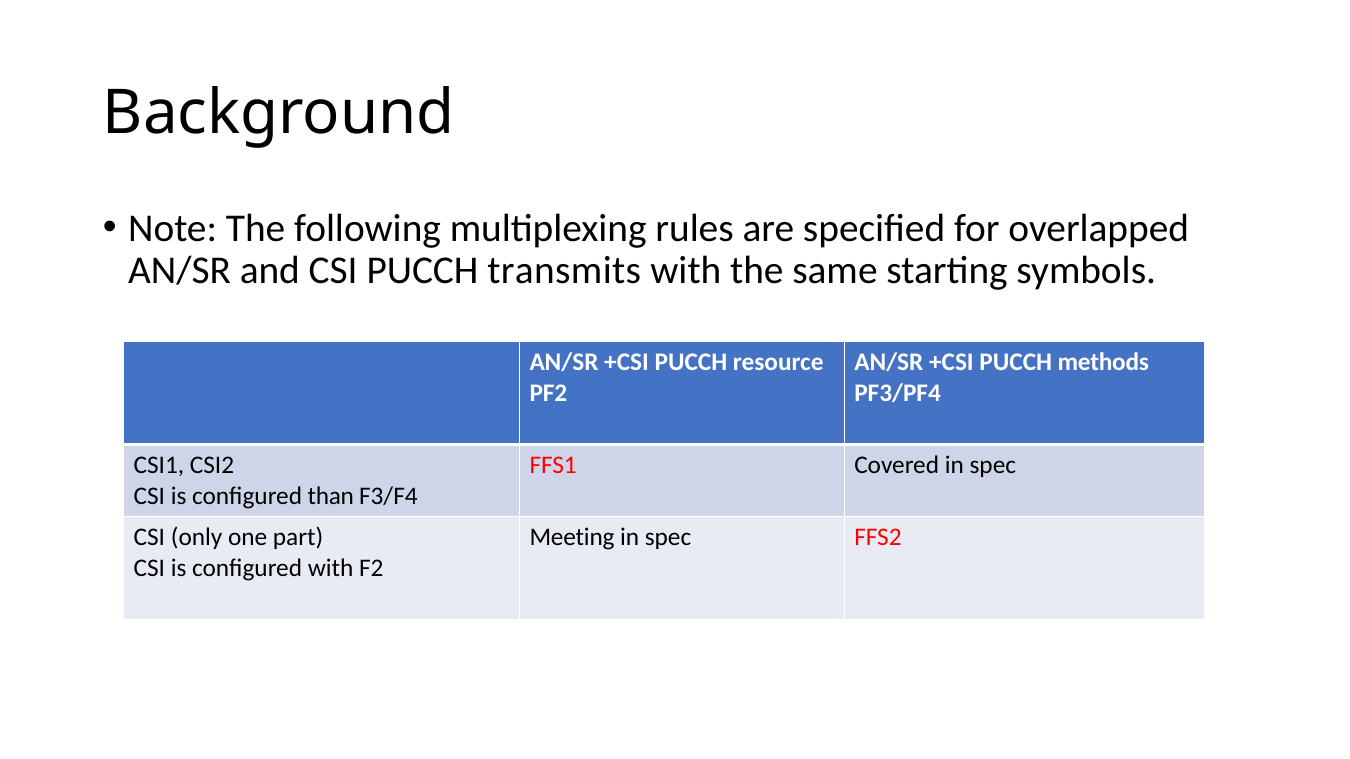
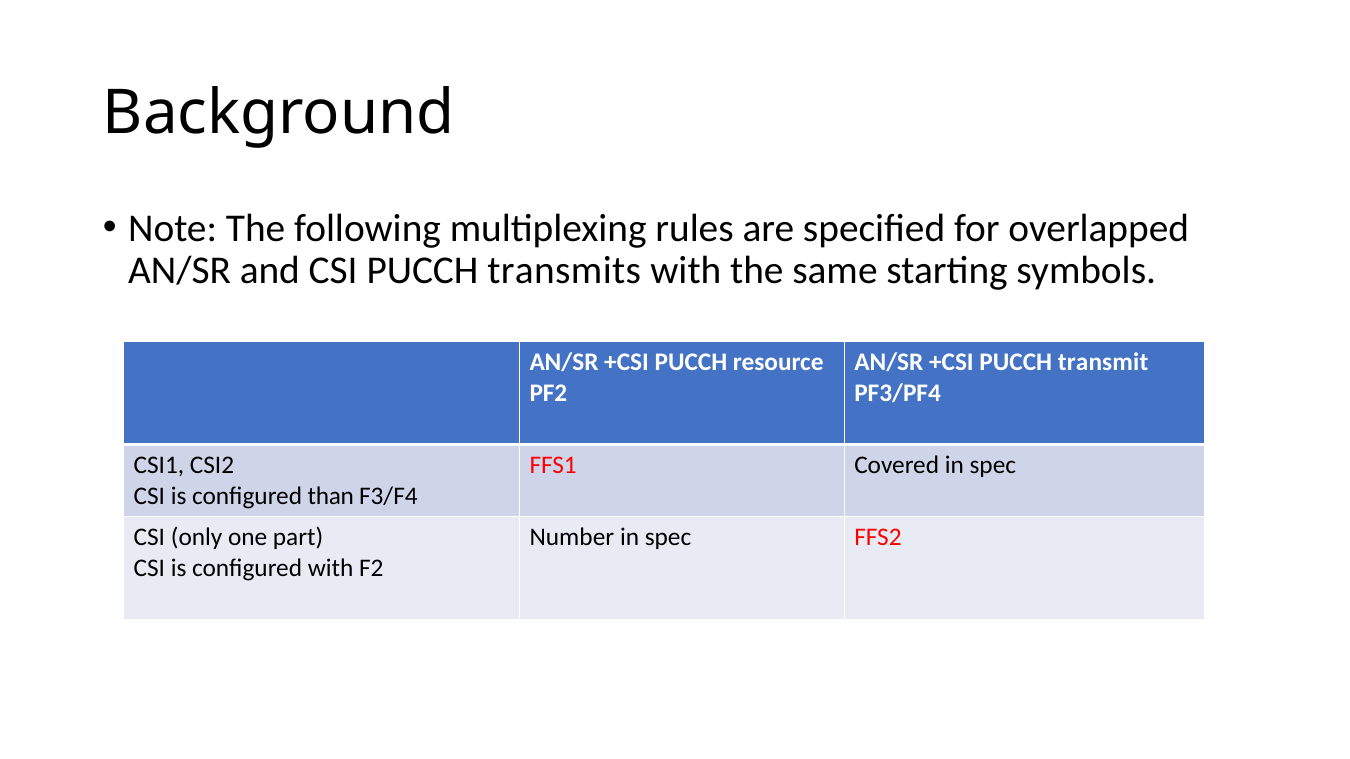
methods: methods -> transmit (1103, 363)
Meeting: Meeting -> Number (572, 538)
